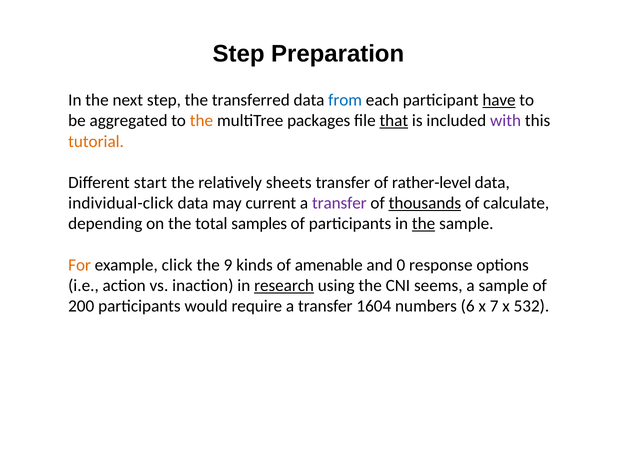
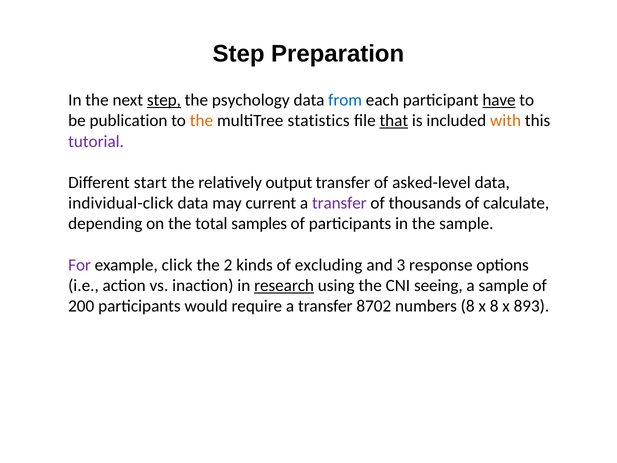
step underline: none -> present (164, 100)
transferred: transferred -> psychology (251, 100)
aggregated: aggregated -> publication (129, 121)
packages: packages -> statistics (319, 121)
with colour: purple -> orange (506, 121)
tutorial colour: orange -> purple (96, 141)
sheets: sheets -> output (289, 182)
rather-level: rather-level -> asked-level (431, 182)
thousands underline: present -> none (425, 203)
the underline: present -> none (424, 224)
For colour: orange -> purple (80, 265)
9: 9 -> 2 (228, 265)
amenable: amenable -> excluding (329, 265)
0: 0 -> 3 (401, 265)
seems: seems -> seeing (438, 285)
1604: 1604 -> 8702 (374, 306)
numbers 6: 6 -> 8 (468, 306)
x 7: 7 -> 8 (494, 306)
532: 532 -> 893 (531, 306)
